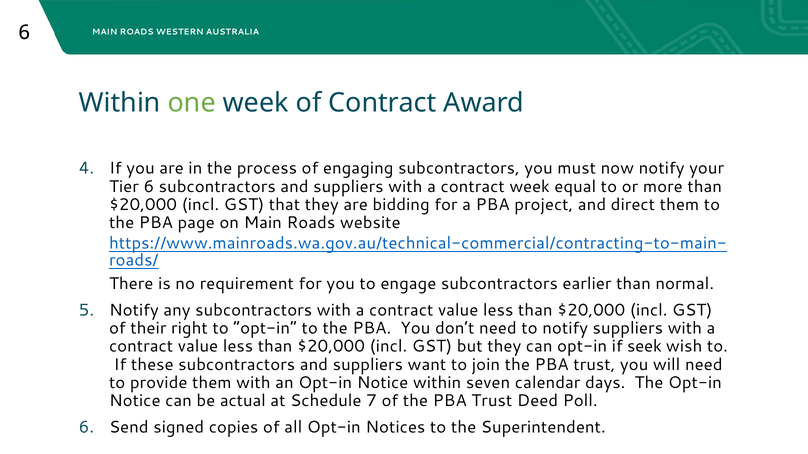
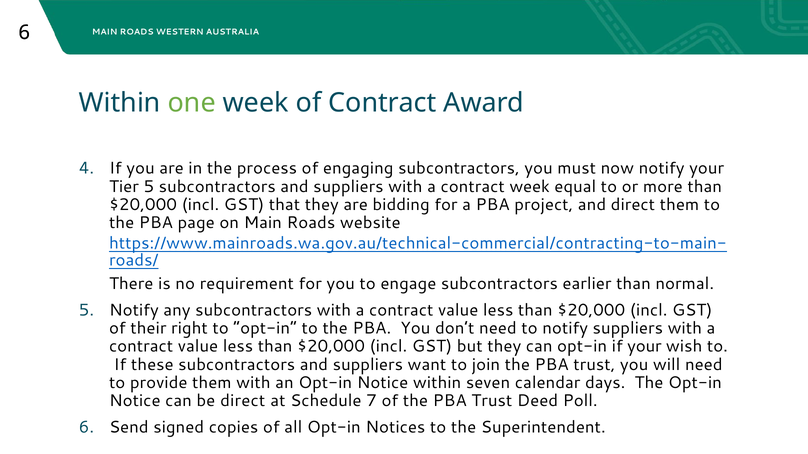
Tier 6: 6 -> 5 (149, 187)
if seek: seek -> your (644, 347)
be actual: actual -> direct (243, 401)
